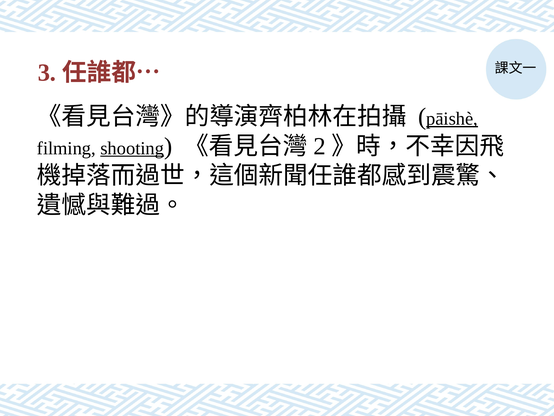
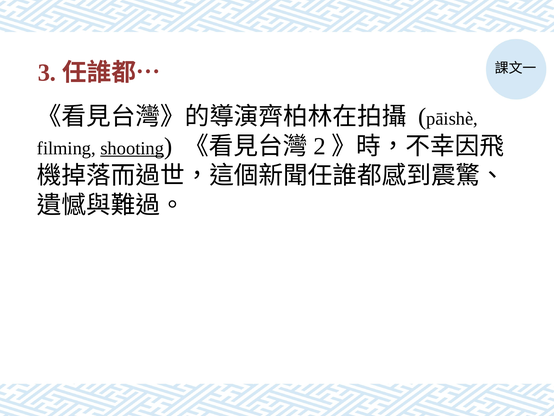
pāishè underline: present -> none (452, 119)
